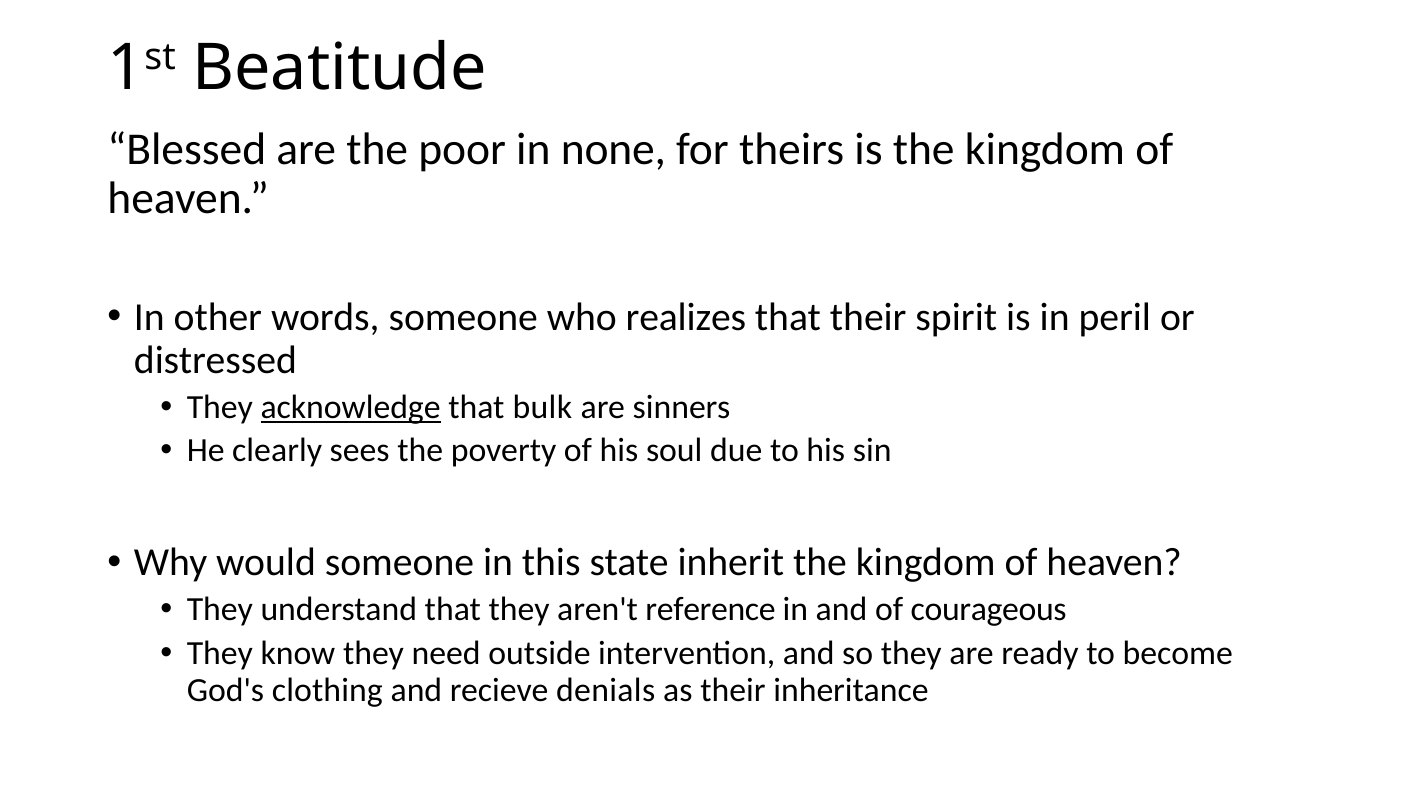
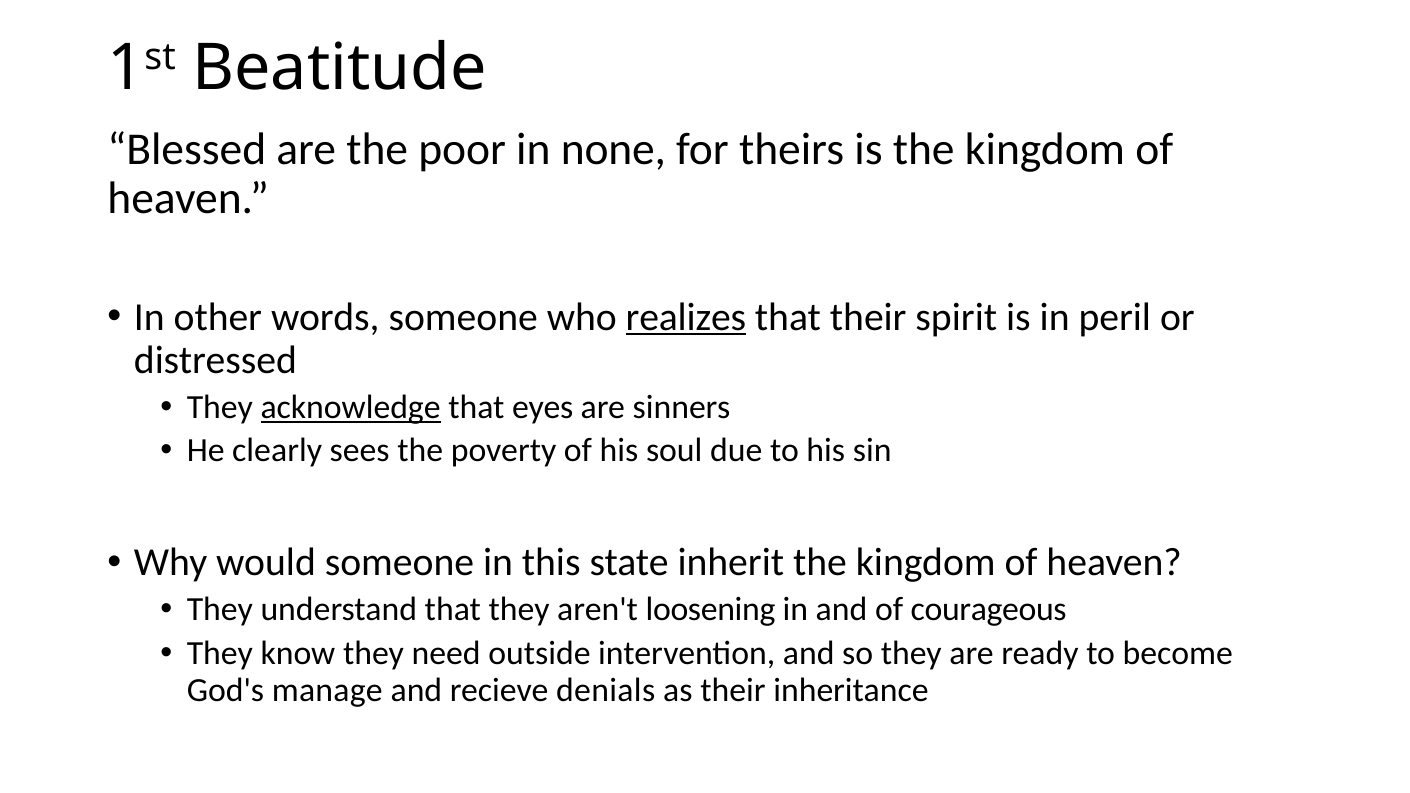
realizes underline: none -> present (686, 317)
bulk: bulk -> eyes (543, 407)
reference: reference -> loosening (711, 610)
clothing: clothing -> manage (327, 690)
